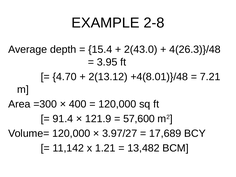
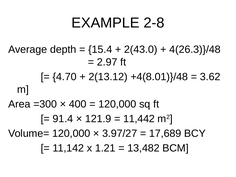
3.95: 3.95 -> 2.97 (107, 62)
7.21: 7.21 -> 3.62 (210, 77)
57,600: 57,600 -> 11,442 (139, 119)
